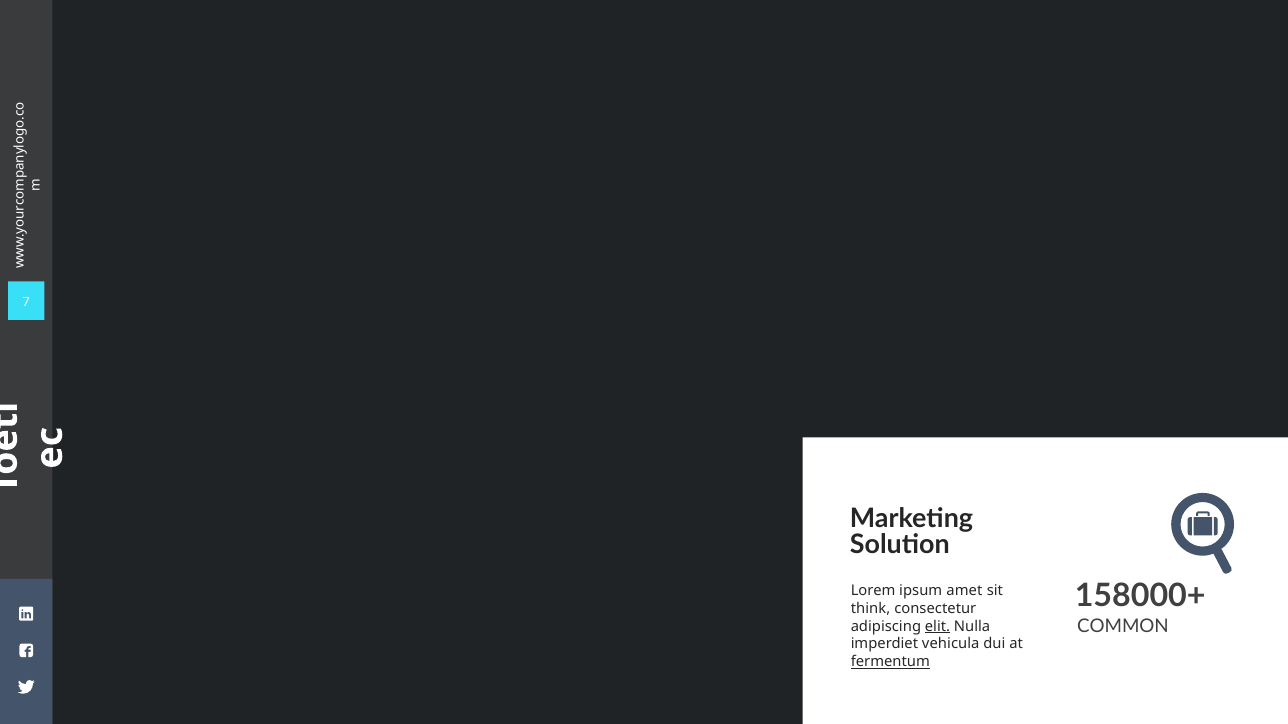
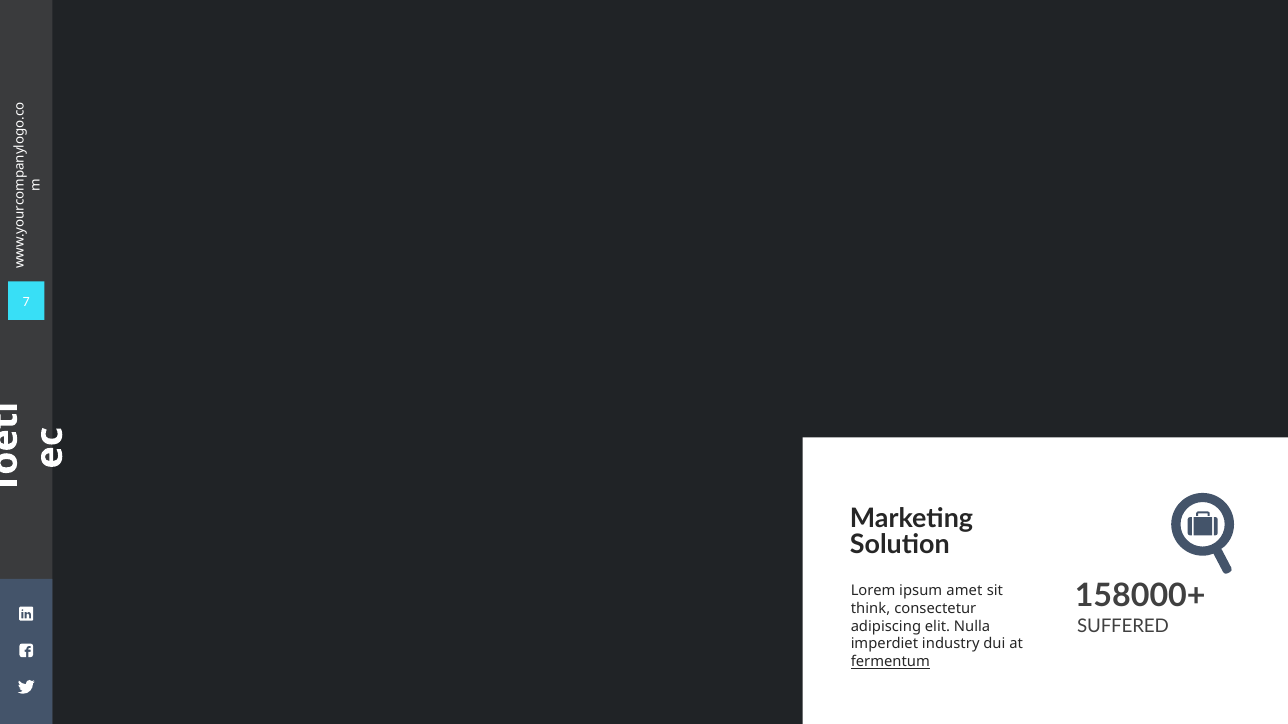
COMMON: COMMON -> SUFFERED (1123, 626)
elit underline: present -> none (938, 627)
vehicula: vehicula -> industry (951, 645)
